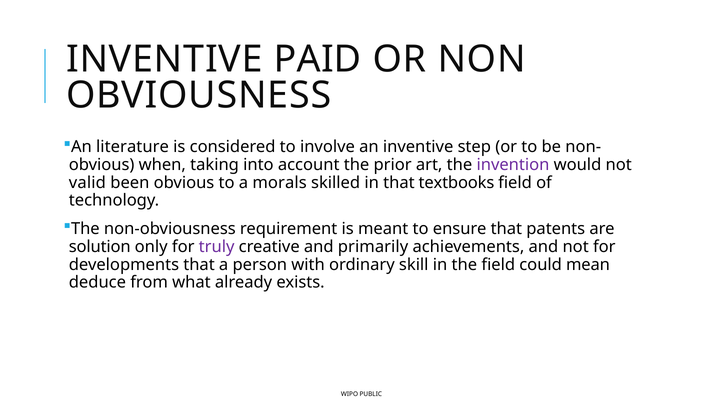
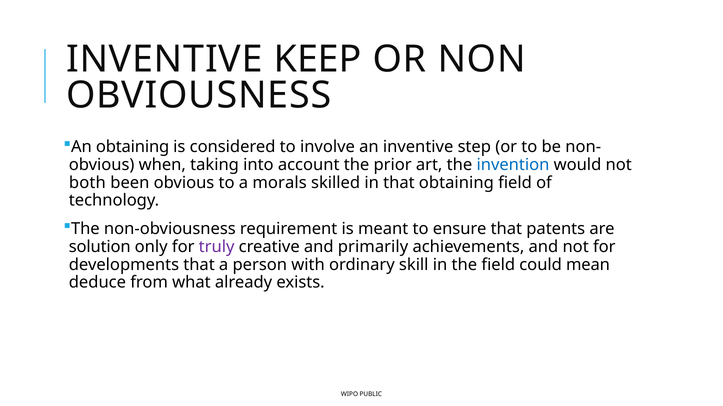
PAID: PAID -> KEEP (318, 59)
An literature: literature -> obtaining (133, 147)
invention colour: purple -> blue (513, 165)
valid: valid -> both (87, 183)
that textbooks: textbooks -> obtaining (456, 183)
